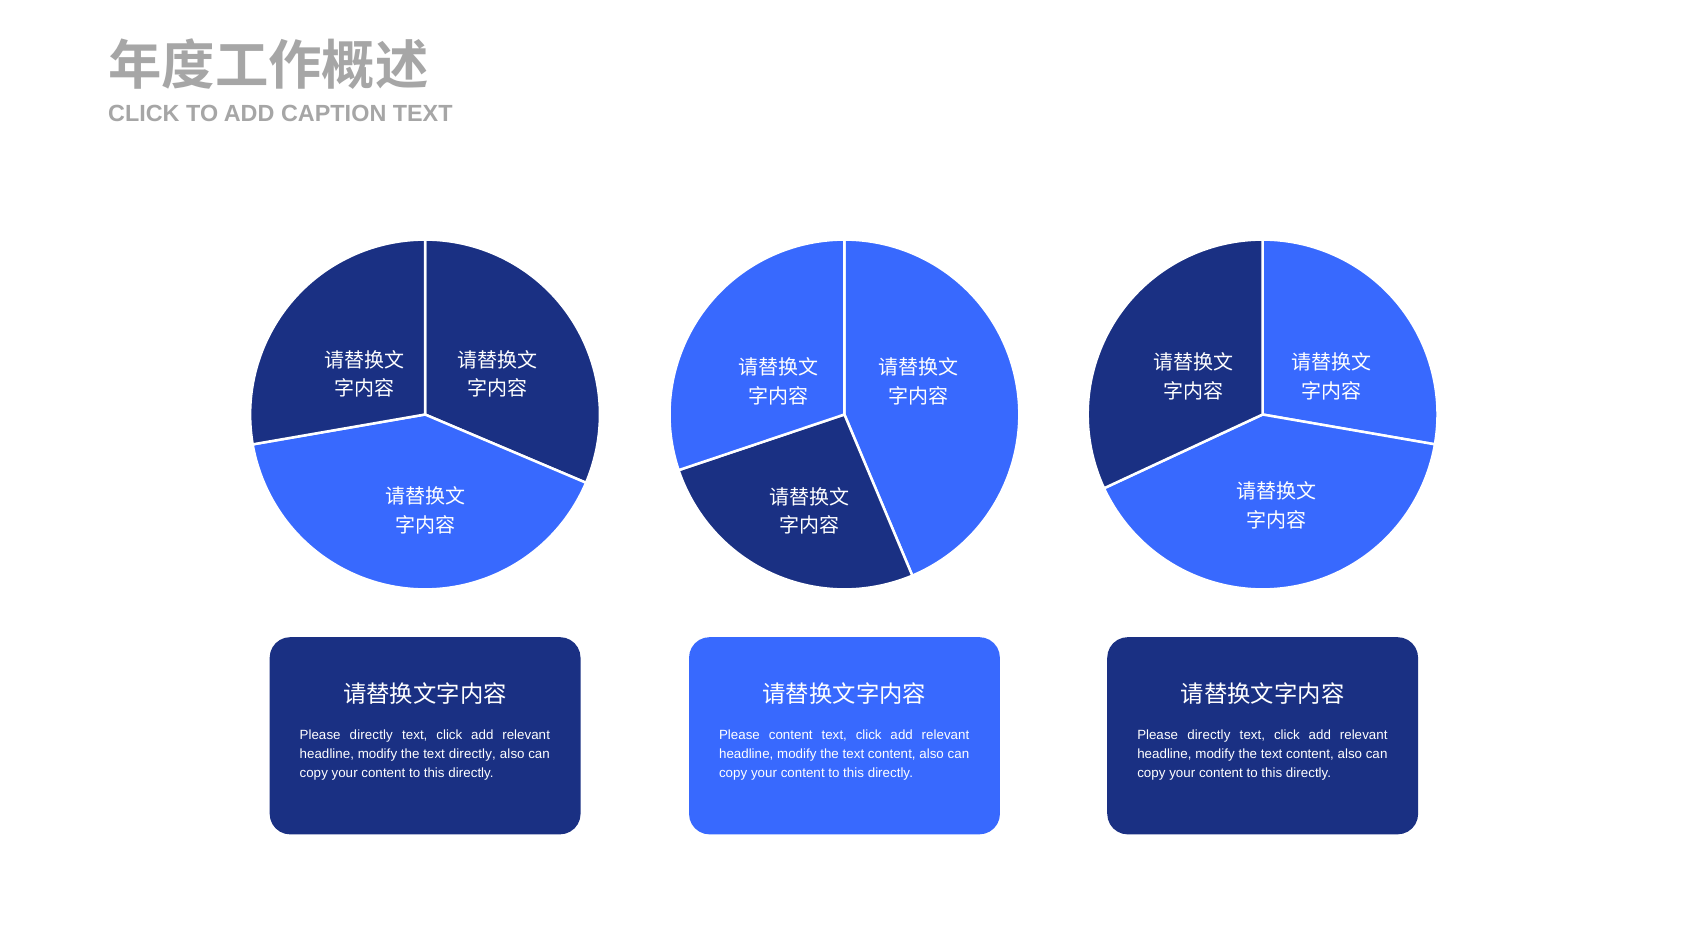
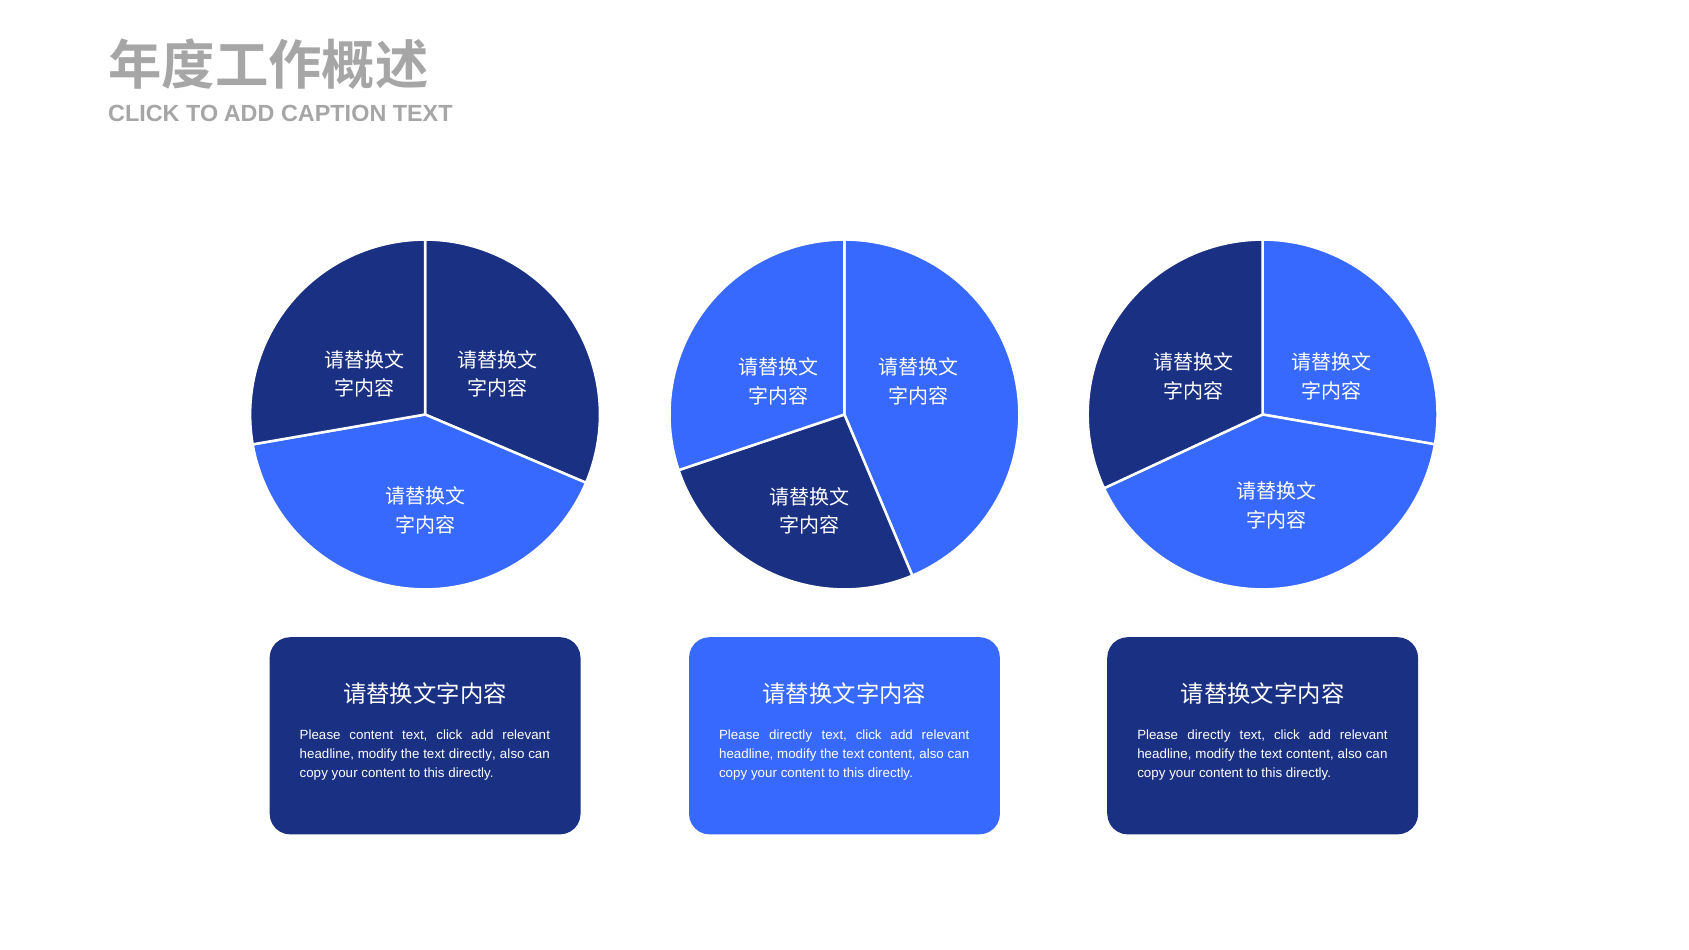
directly: directly -> content (371, 735)
content: content -> directly (791, 735)
